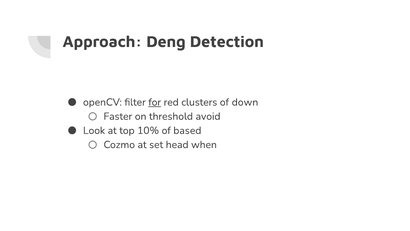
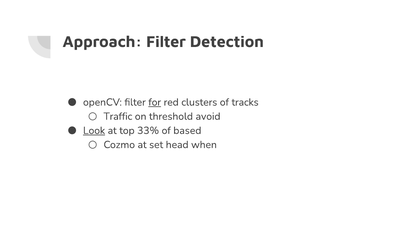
Approach Deng: Deng -> Filter (166, 42)
down: down -> tracks (245, 102)
Faster: Faster -> Traffic (118, 116)
Look underline: none -> present (94, 130)
10%: 10% -> 33% (148, 130)
